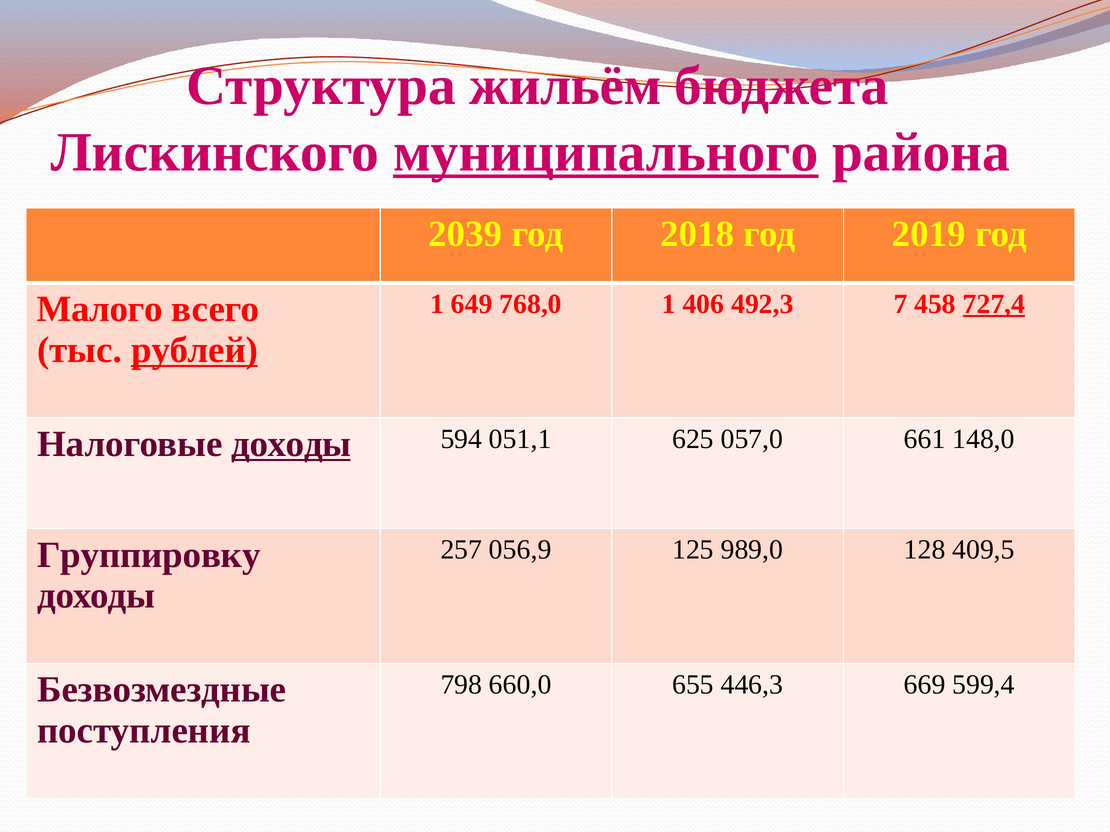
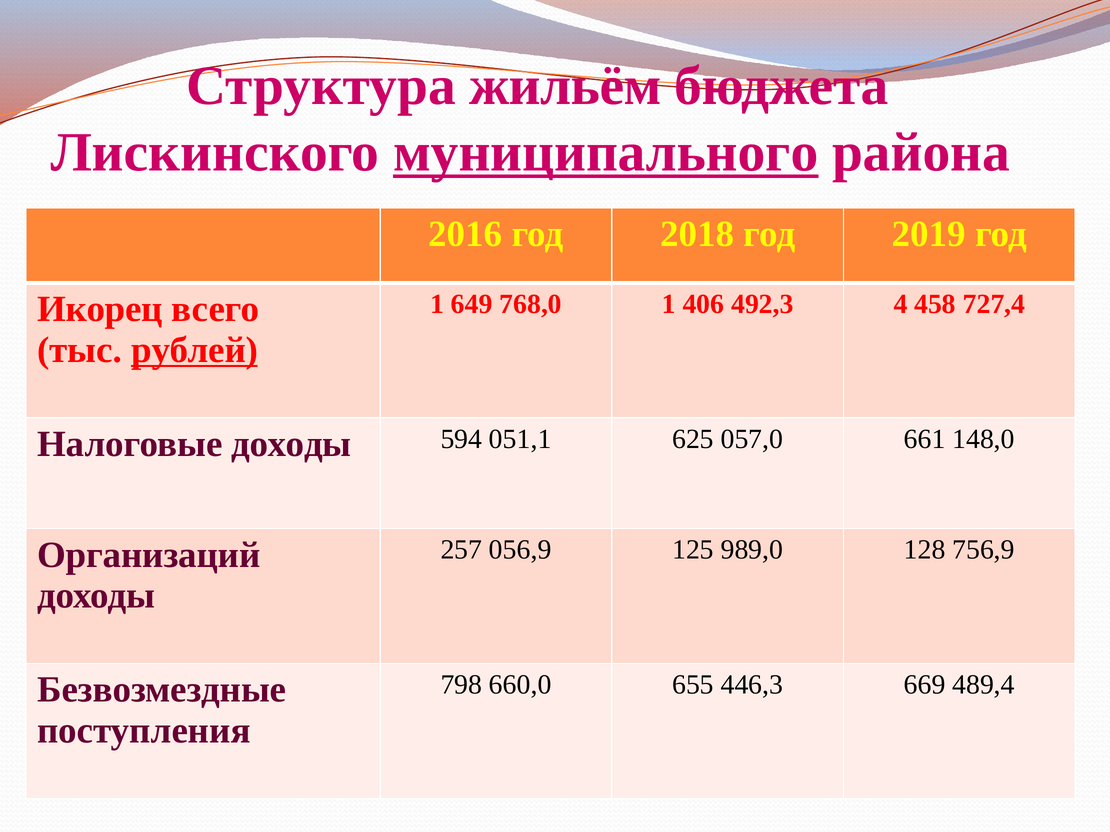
2039: 2039 -> 2016 (465, 234)
7: 7 -> 4 (900, 304)
727,4 underline: present -> none (994, 304)
Малого: Малого -> Икорец (100, 309)
доходы underline: present -> none (291, 444)
409,5: 409,5 -> 756,9 (984, 550)
Группировку: Группировку -> Организаций (149, 555)
599,4: 599,4 -> 489,4 (984, 685)
